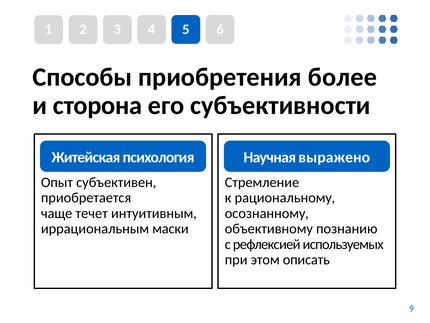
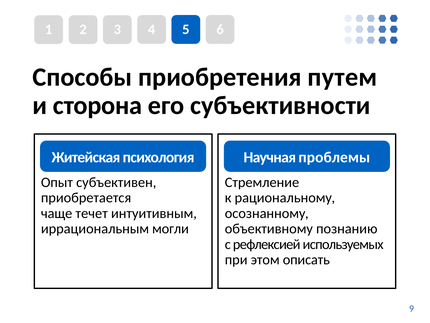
более: более -> путем (343, 77)
выражено: выражено -> проблемы (334, 157)
маски: маски -> могли (170, 229)
